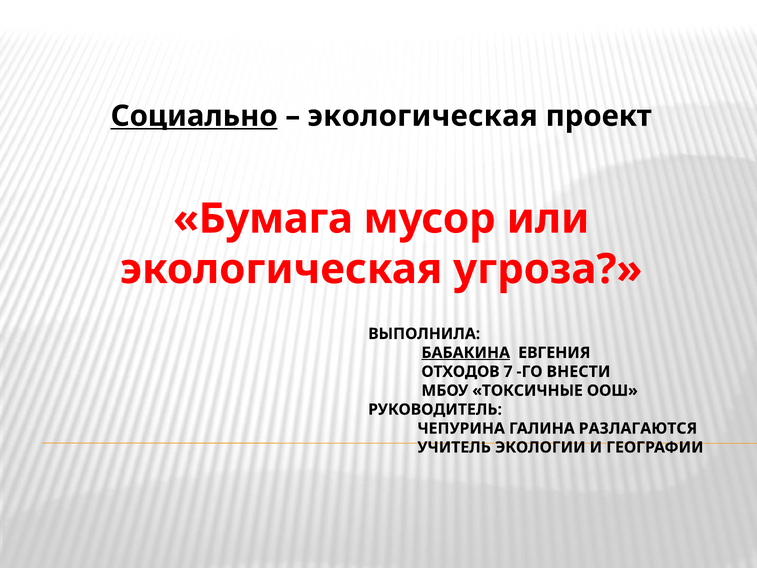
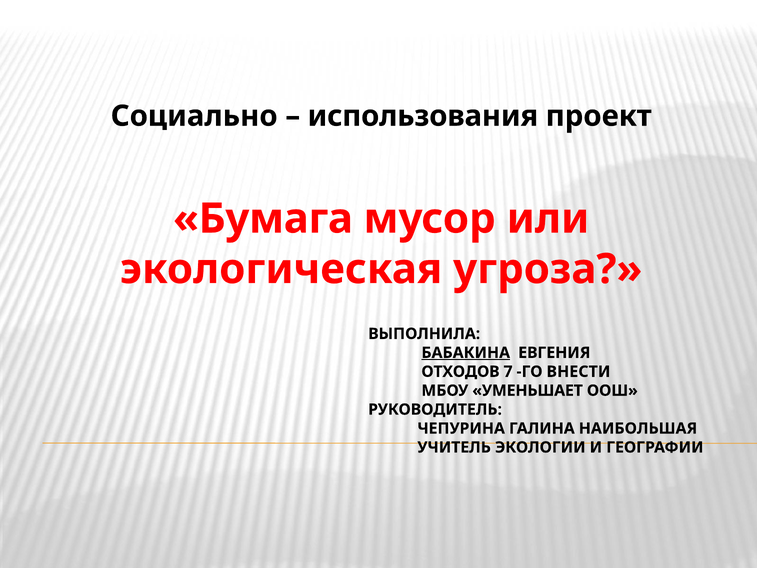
Социально underline: present -> none (194, 116)
экологическая: экологическая -> использования (423, 116)
ТОКСИЧНЫЕ: ТОКСИЧНЫЕ -> УМЕНЬШАЕТ (528, 390)
РАЗЛАГАЮТСЯ: РАЗЛАГАЮТСЯ -> НАИБОЛЬШАЯ (638, 428)
